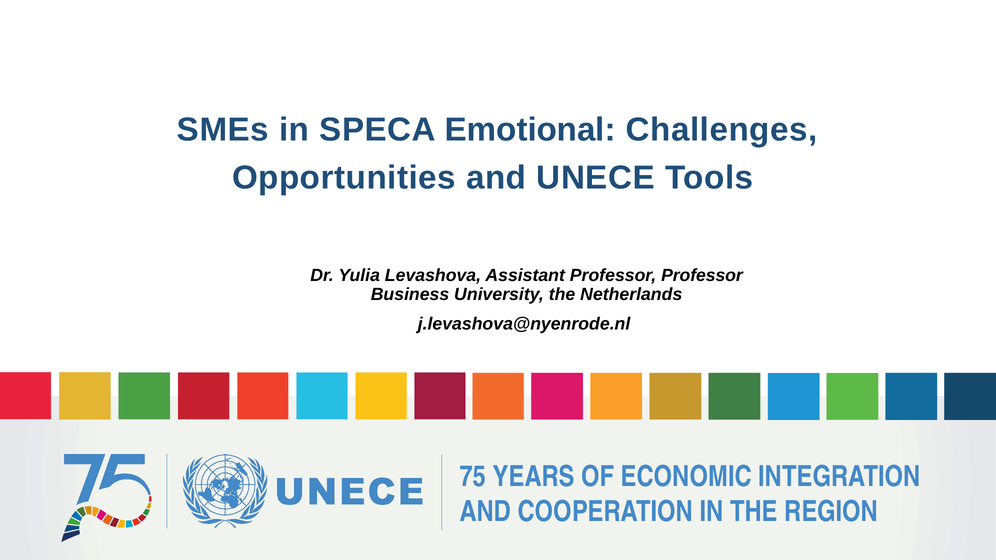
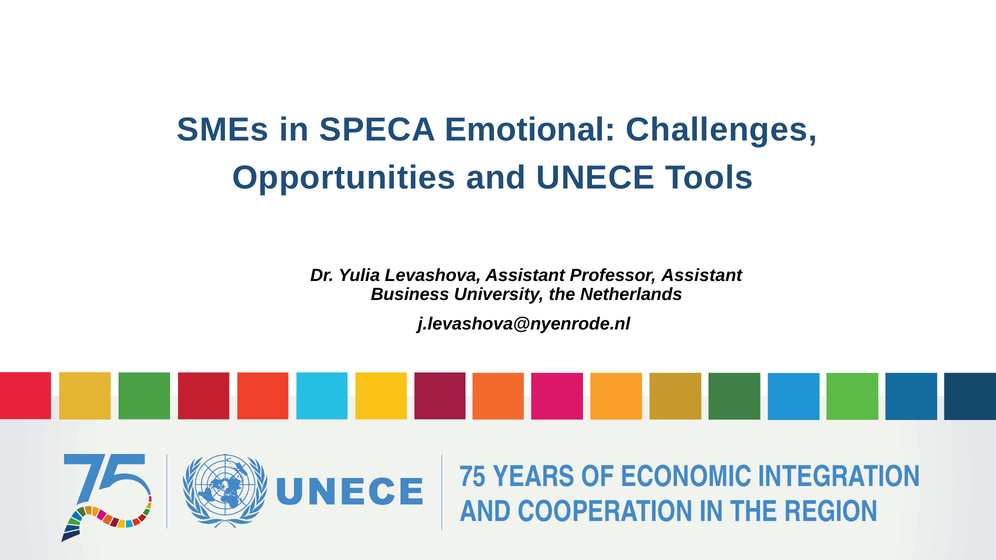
Professor Professor: Professor -> Assistant (702, 276)
